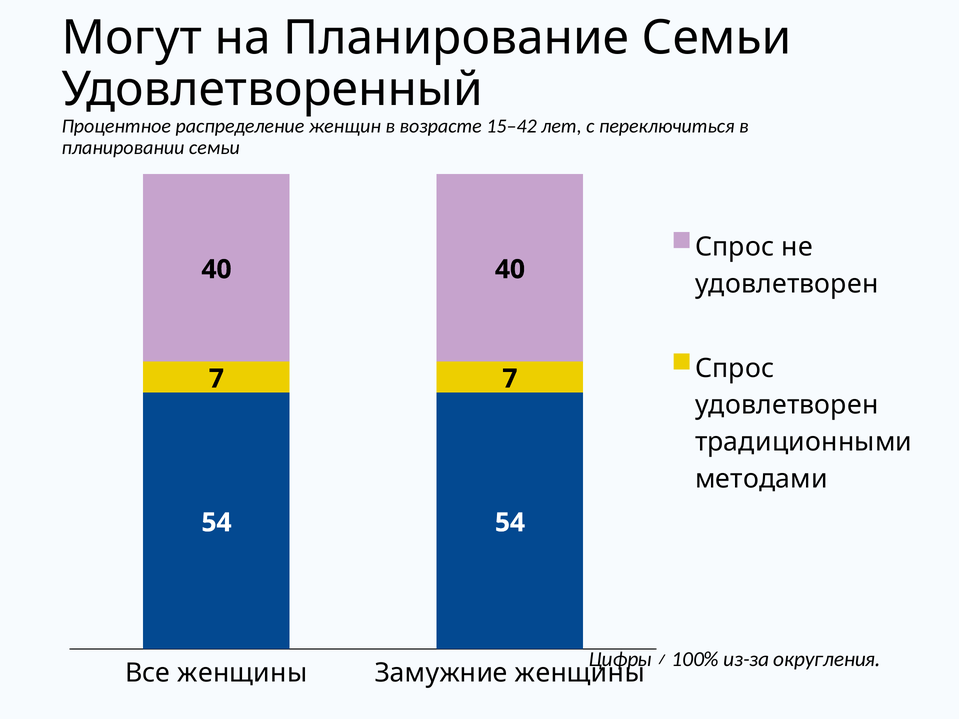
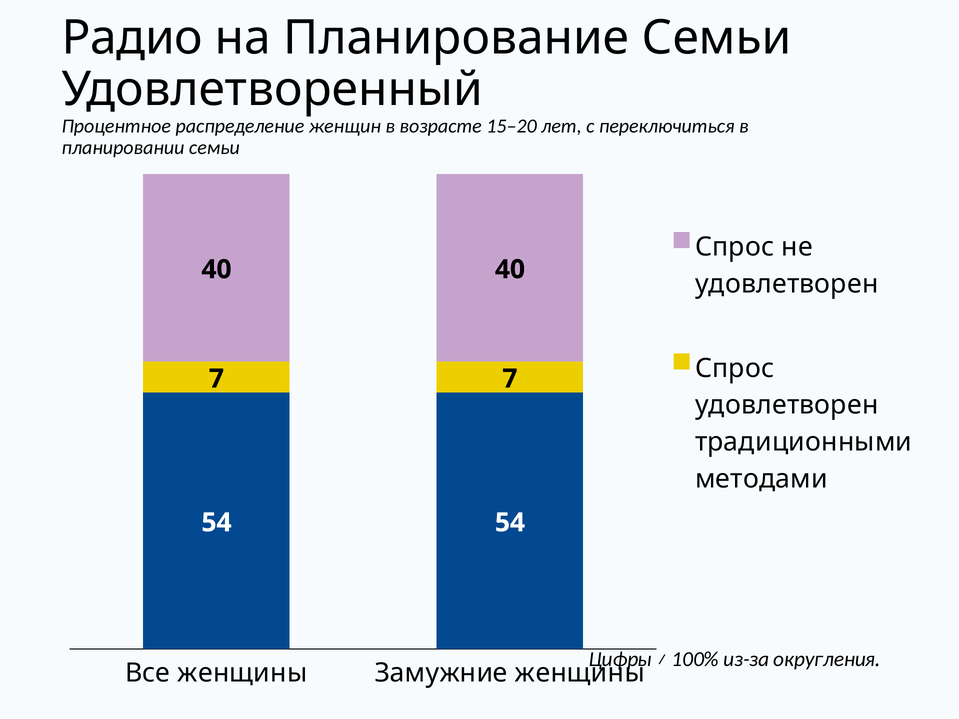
Могут: Могут -> Радио (132, 38)
15–42: 15–42 -> 15–20 (512, 126)
